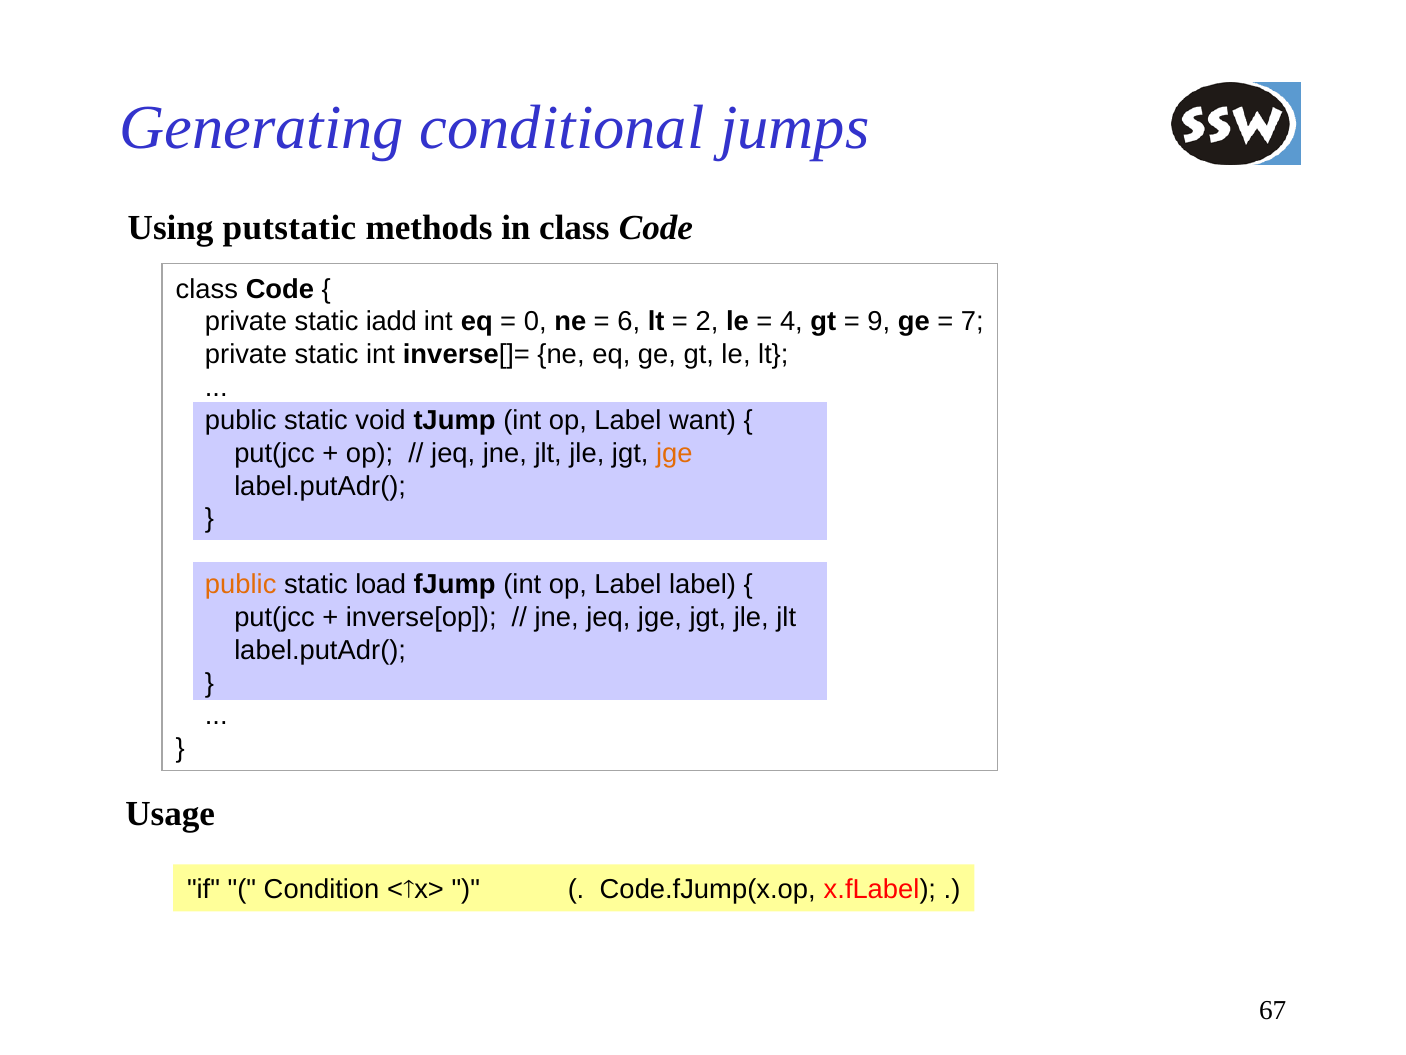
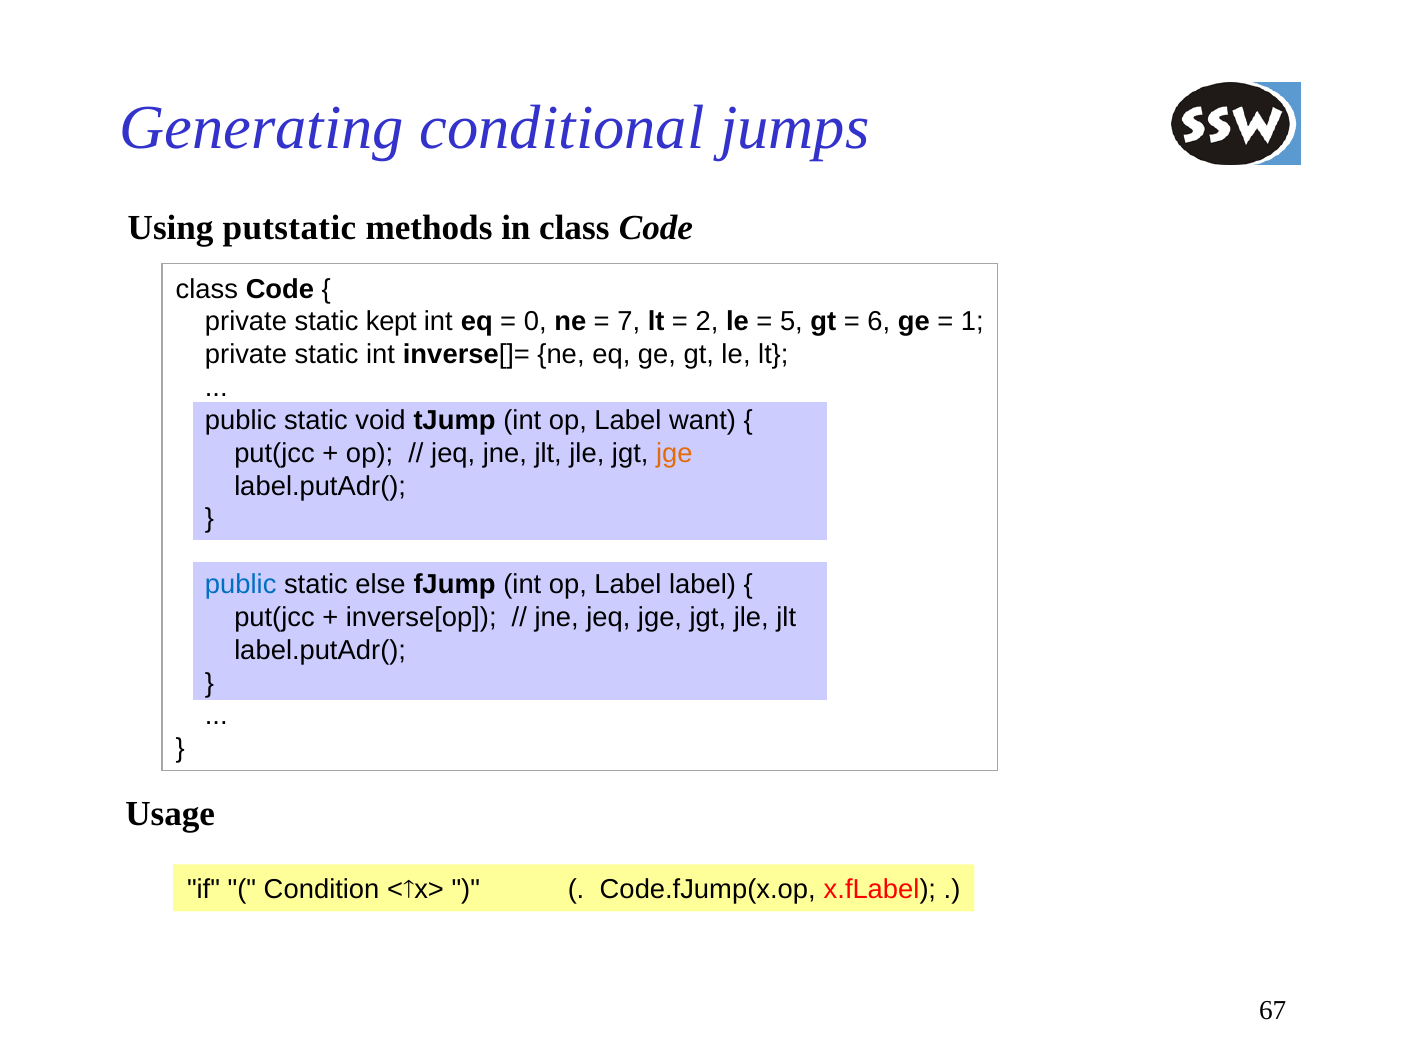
iadd: iadd -> kept (391, 322)
6: 6 -> 7 (629, 322)
4: 4 -> 5 (791, 322)
9: 9 -> 6 (879, 322)
7: 7 -> 1 (972, 322)
public colour: orange -> blue (241, 584)
load: load -> else (381, 584)
